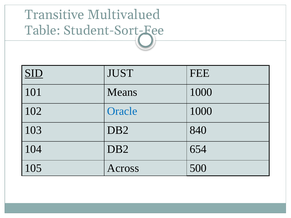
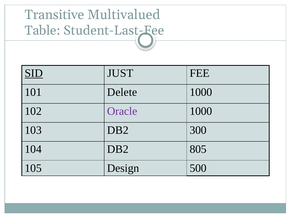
Student-Sort-Fee: Student-Sort-Fee -> Student-Last-Fee (114, 31)
Means: Means -> Delete (122, 92)
Oracle colour: blue -> purple (122, 111)
840: 840 -> 300 (198, 130)
654: 654 -> 805 (198, 149)
Across: Across -> Design (123, 168)
